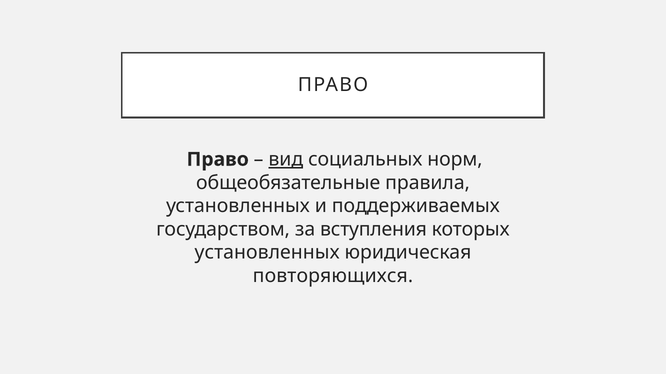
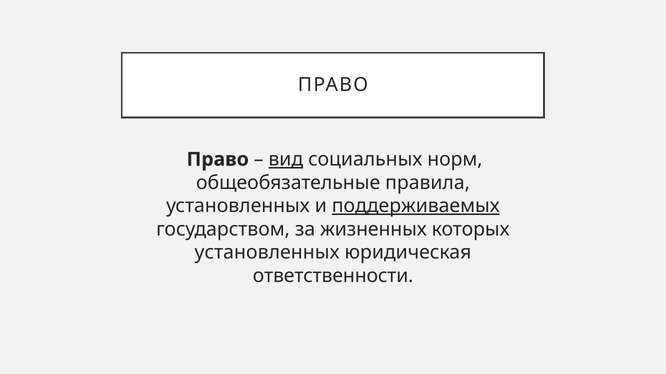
поддерживаемых underline: none -> present (416, 206)
вступления: вступления -> жизненных (373, 230)
повторяющихся: повторяющихся -> ответственности (333, 276)
